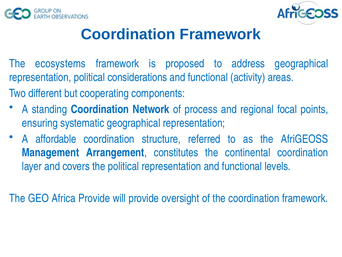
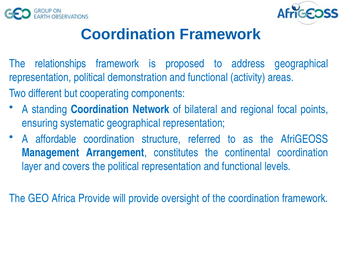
ecosystems: ecosystems -> relationships (61, 64)
considerations: considerations -> demonstration (137, 77)
process: process -> bilateral (201, 109)
